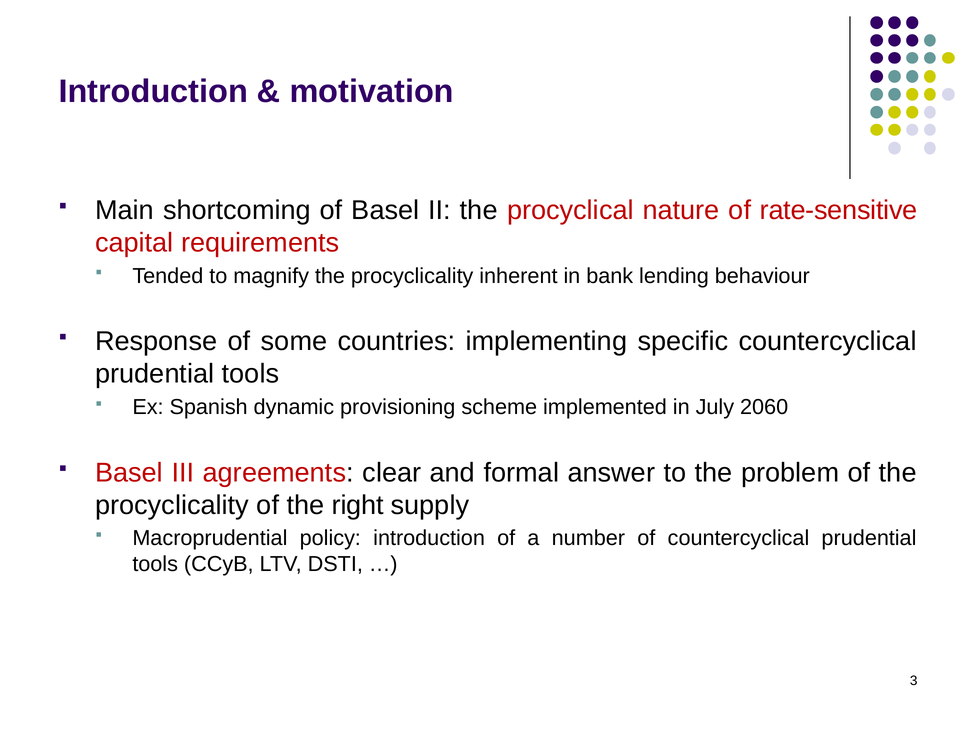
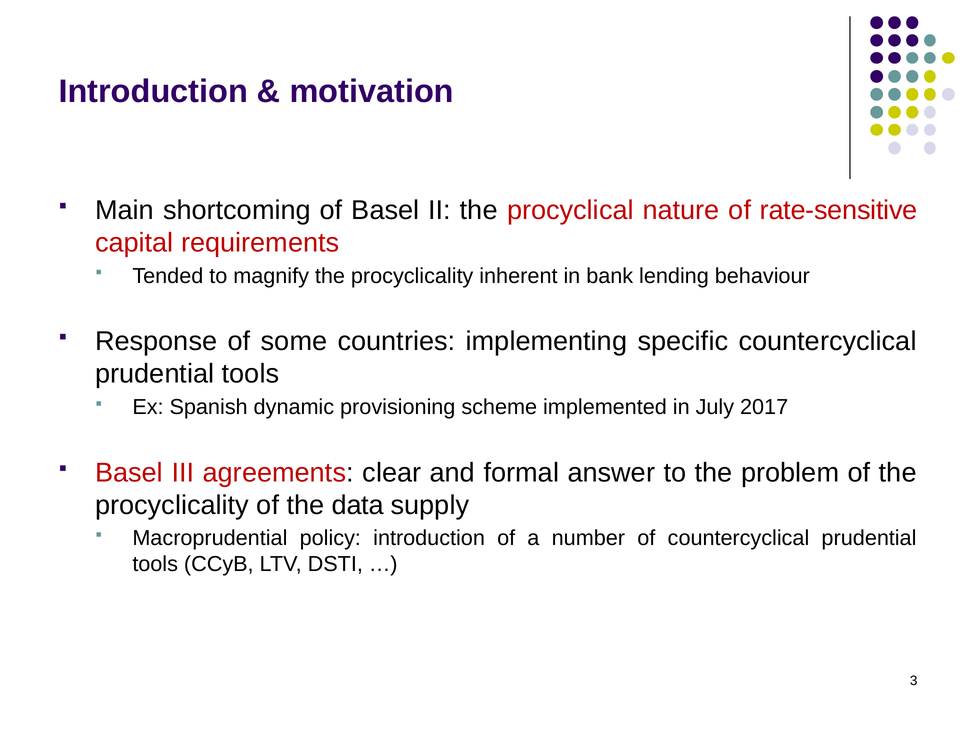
2060: 2060 -> 2017 (764, 407)
right: right -> data (358, 505)
